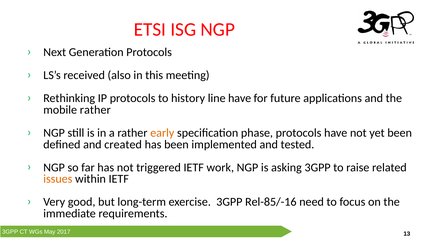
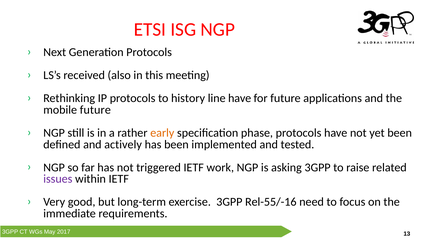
mobile rather: rather -> future (95, 110)
created: created -> actively (123, 144)
issues colour: orange -> purple (58, 179)
Rel-85/-16: Rel-85/-16 -> Rel-55/-16 (271, 202)
